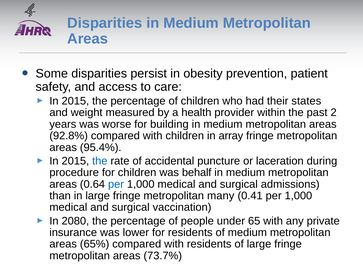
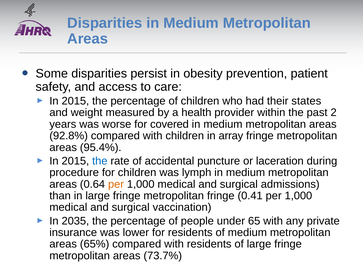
building: building -> covered (169, 124)
behalf: behalf -> lymph (197, 173)
per colour: blue -> orange (116, 184)
metropolitan many: many -> fringe (221, 196)
2080: 2080 -> 2035 (75, 221)
